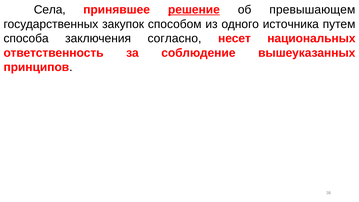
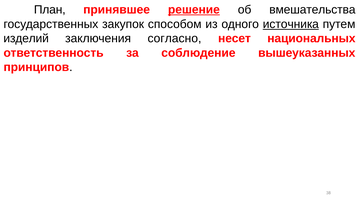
Села: Села -> План (50, 10)
превышающем: превышающем -> вмешательства (312, 10)
источника underline: none -> present (291, 24)
способа: способа -> изделий (26, 38)
